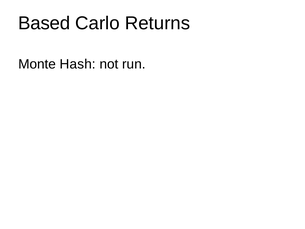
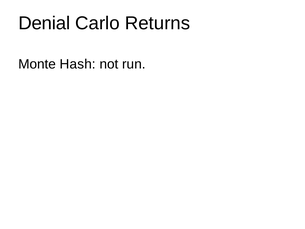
Based: Based -> Denial (44, 23)
